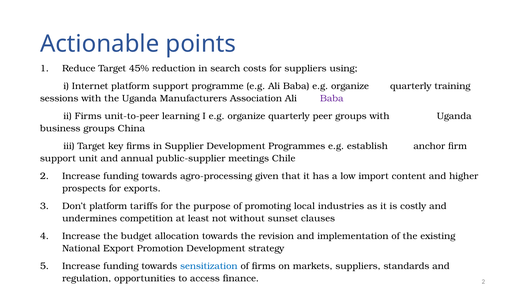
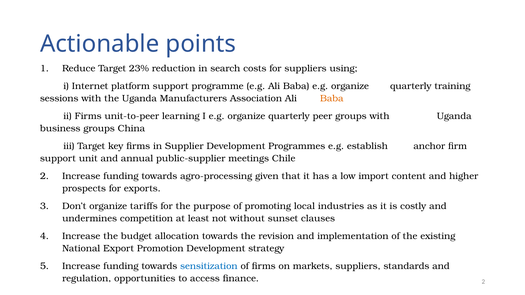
45%: 45% -> 23% (139, 69)
Baba colour: purple -> orange (332, 99)
Don’t platform: platform -> organize (108, 206)
